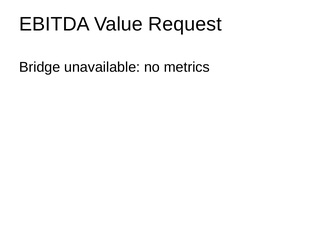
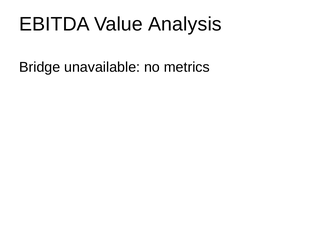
Request: Request -> Analysis (185, 24)
